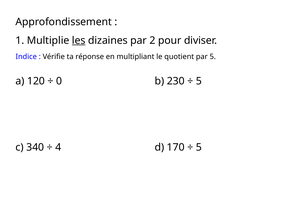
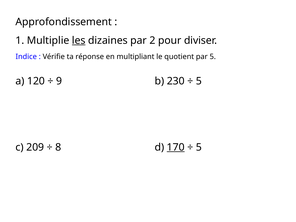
0: 0 -> 9 (59, 81)
340: 340 -> 209 (35, 147)
4: 4 -> 8 (58, 147)
170 underline: none -> present (176, 147)
